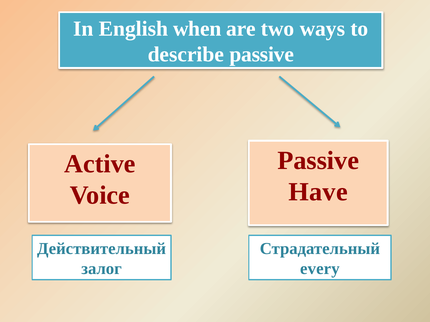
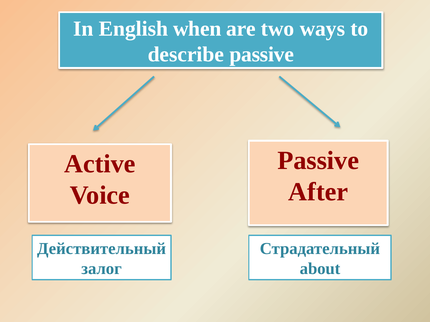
Have: Have -> After (318, 192)
every: every -> about (320, 269)
